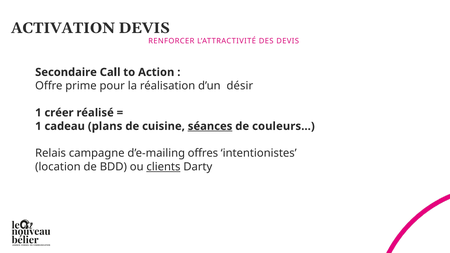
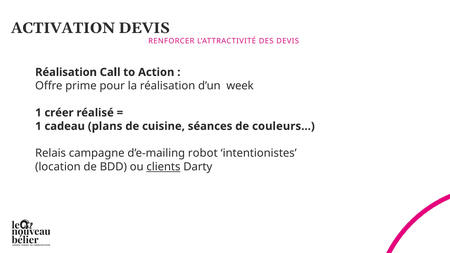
Secondaire: Secondaire -> Réalisation (66, 72)
désir: désir -> week (240, 86)
séances underline: present -> none (210, 126)
offres: offres -> robot (203, 153)
